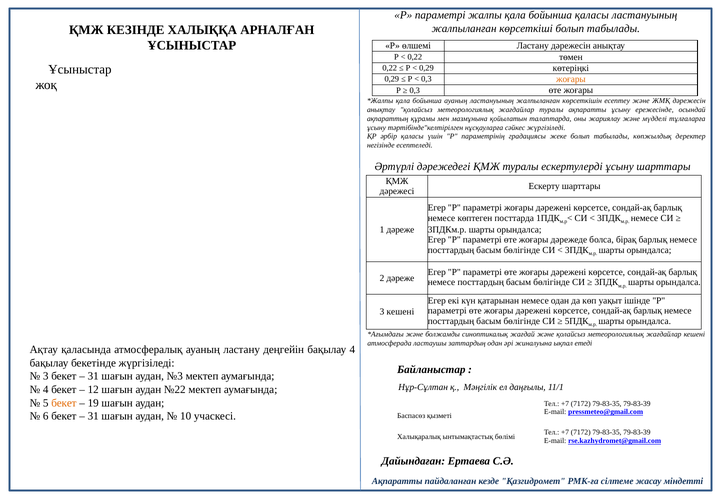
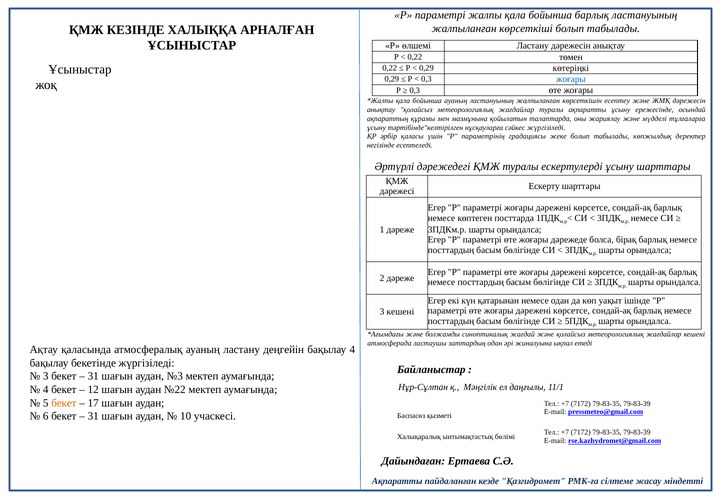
бойынша қаласы: қаласы -> барлық (592, 15)
жоғары colour: orange -> blue (571, 79)
19: 19 -> 17 (93, 403)
